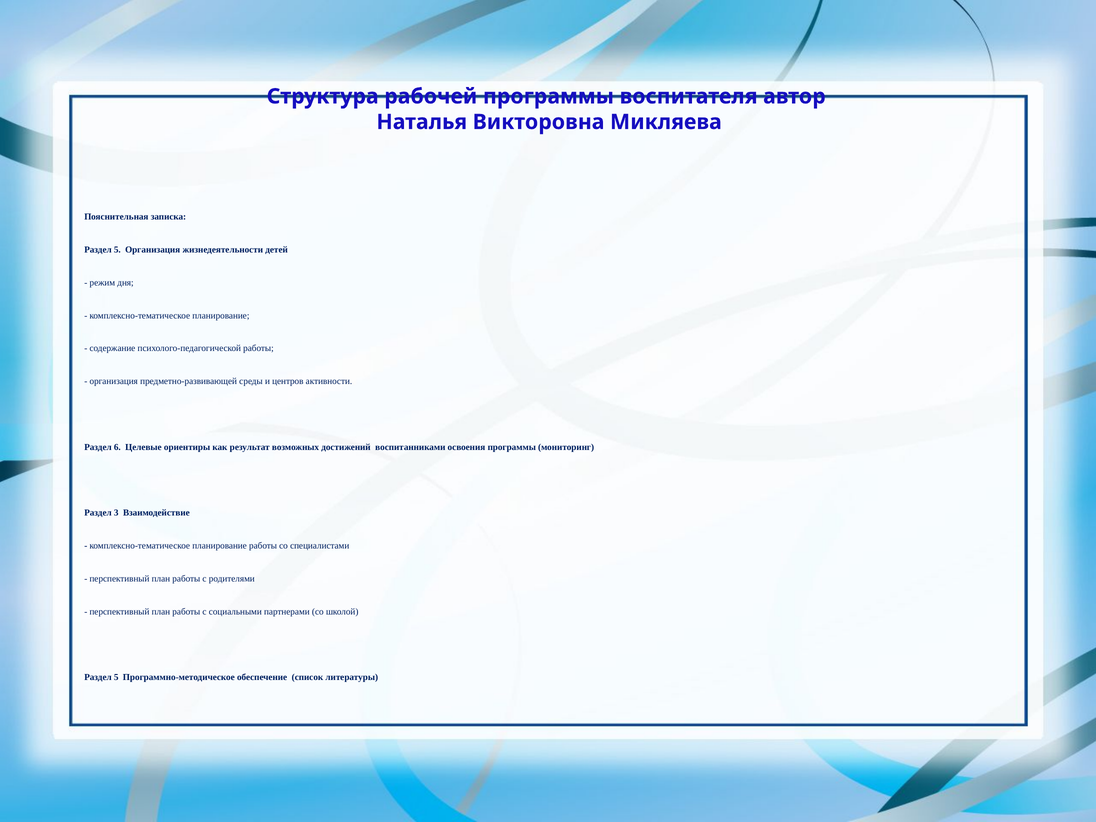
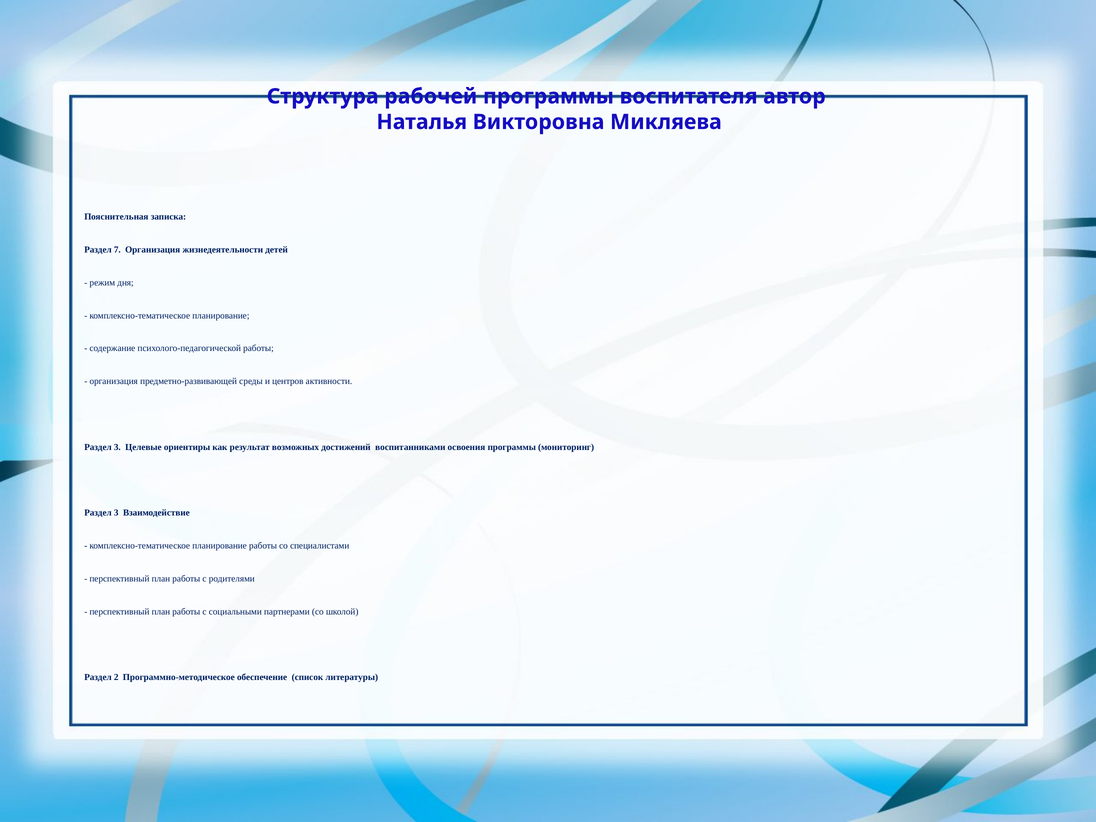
5: 5 -> 7 (117, 250)
6: 6 -> 3 (117, 447)
5: 5 -> 2 (116, 677)
